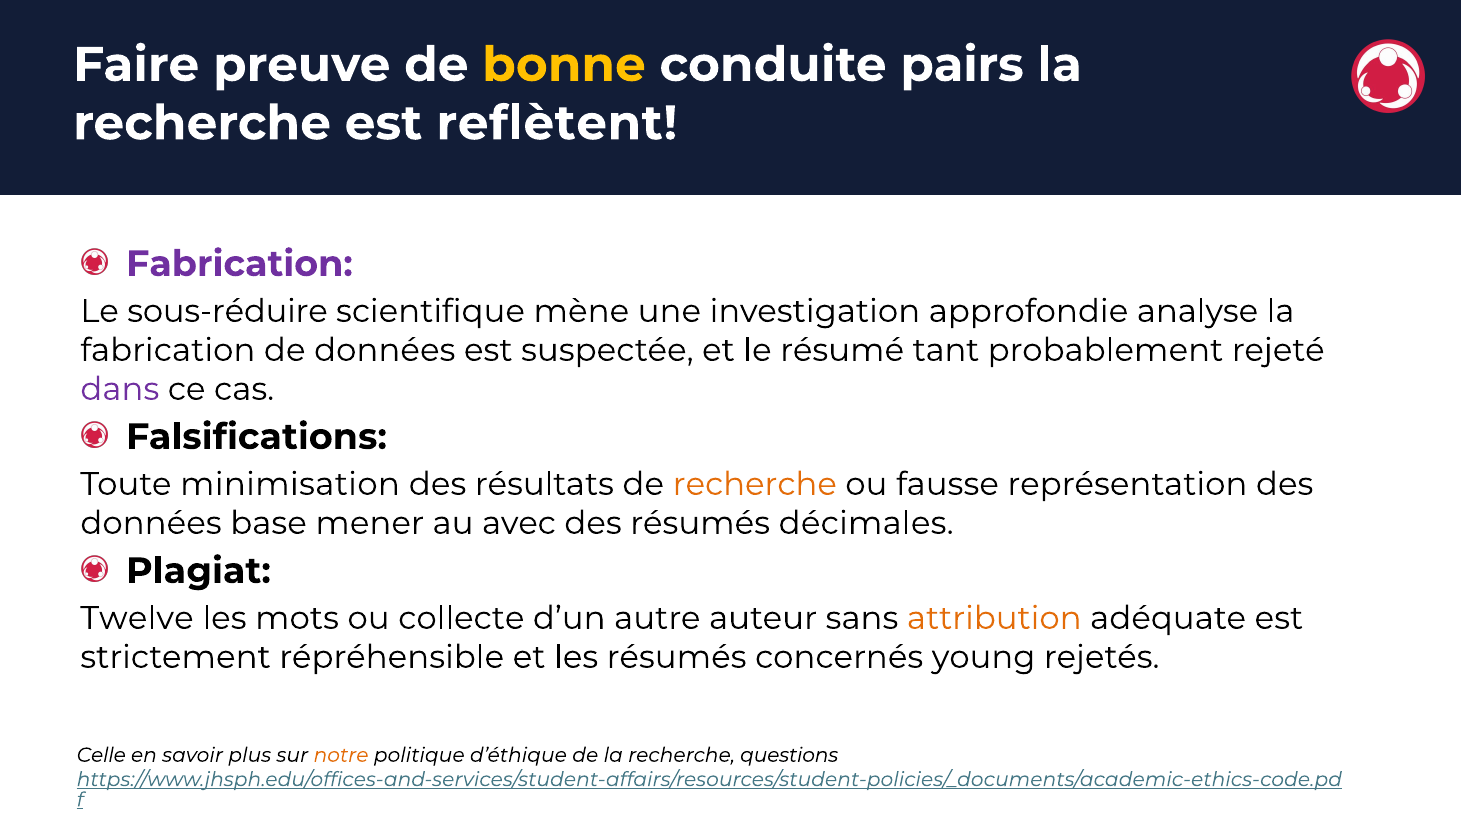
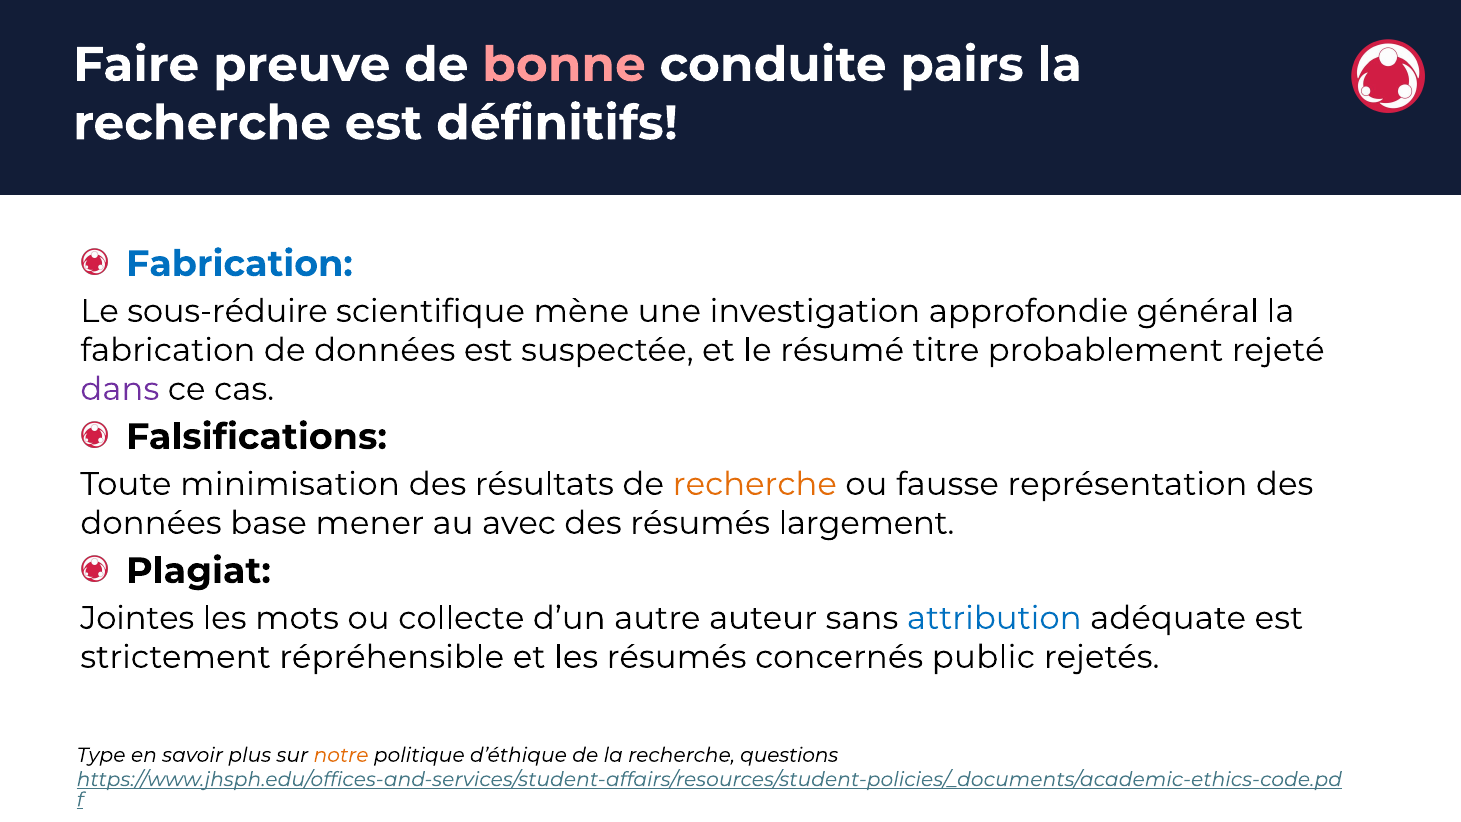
bonne colour: yellow -> pink (564, 65)
reflètent: reflètent -> définitifs (557, 123)
Fabrication colour: purple -> blue (239, 264)
analyse: analyse -> général (1198, 311)
tant: tant -> titre (946, 350)
décimales: décimales -> largement (866, 523)
Twelve: Twelve -> Jointes (137, 618)
attribution colour: orange -> blue (994, 618)
young: young -> public (983, 657)
Celle: Celle -> Type (101, 755)
